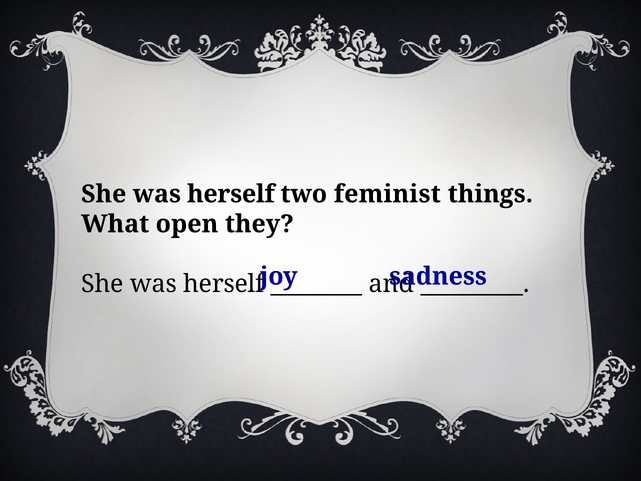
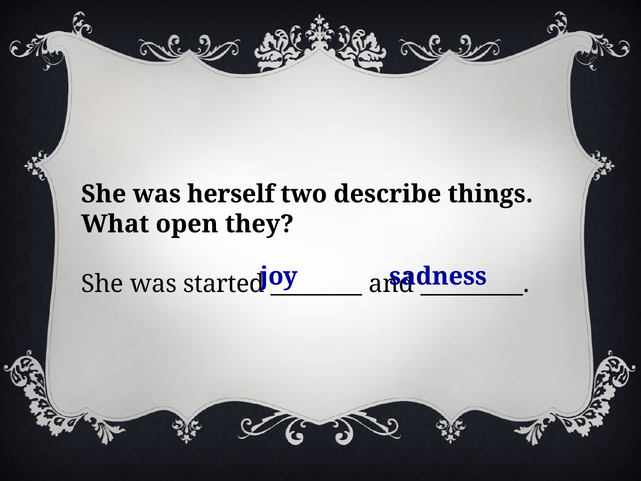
feminist: feminist -> describe (387, 194)
herself: herself -> started (224, 284)
